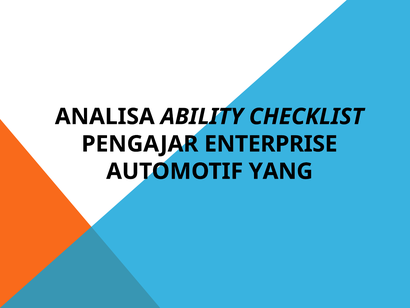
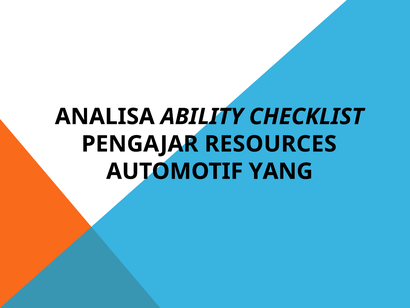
ENTERPRISE: ENTERPRISE -> RESOURCES (271, 144)
